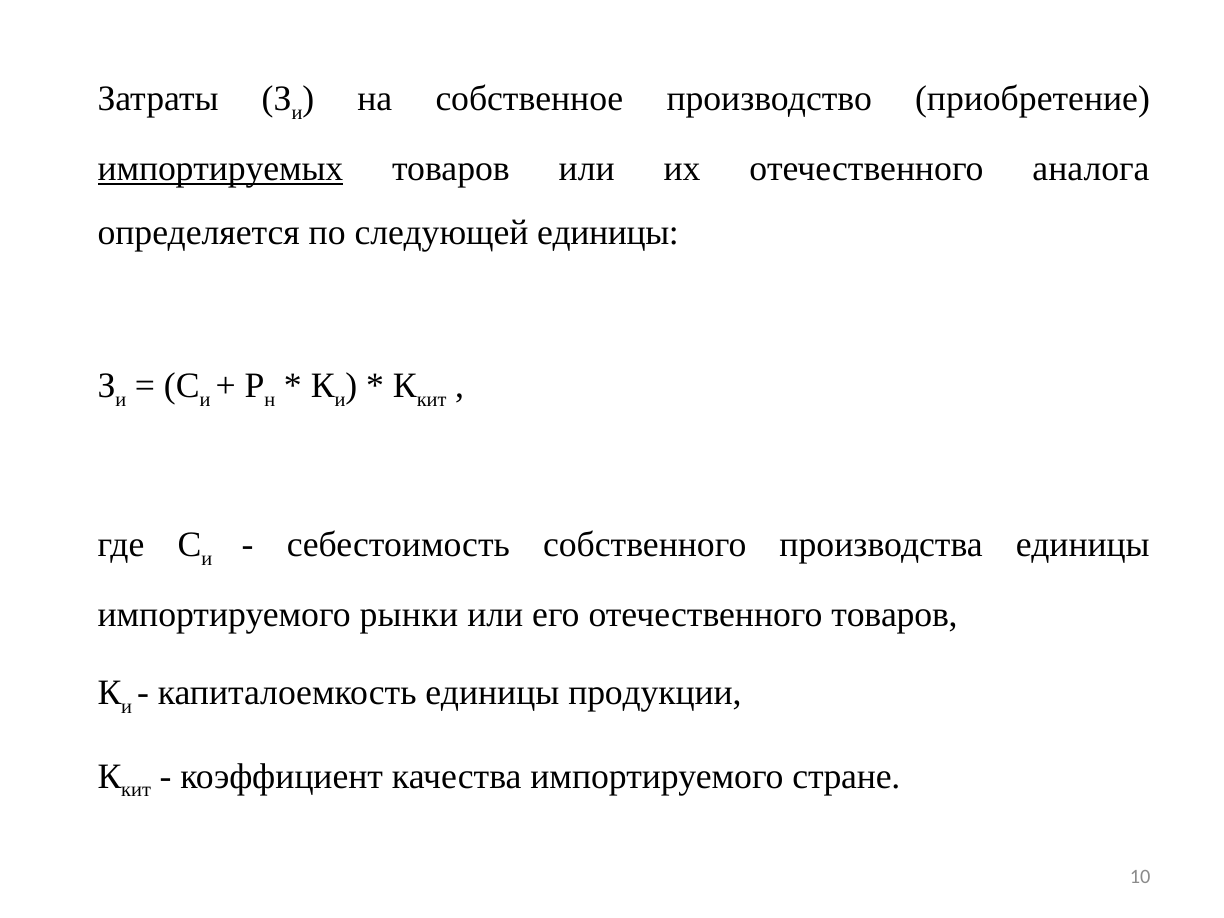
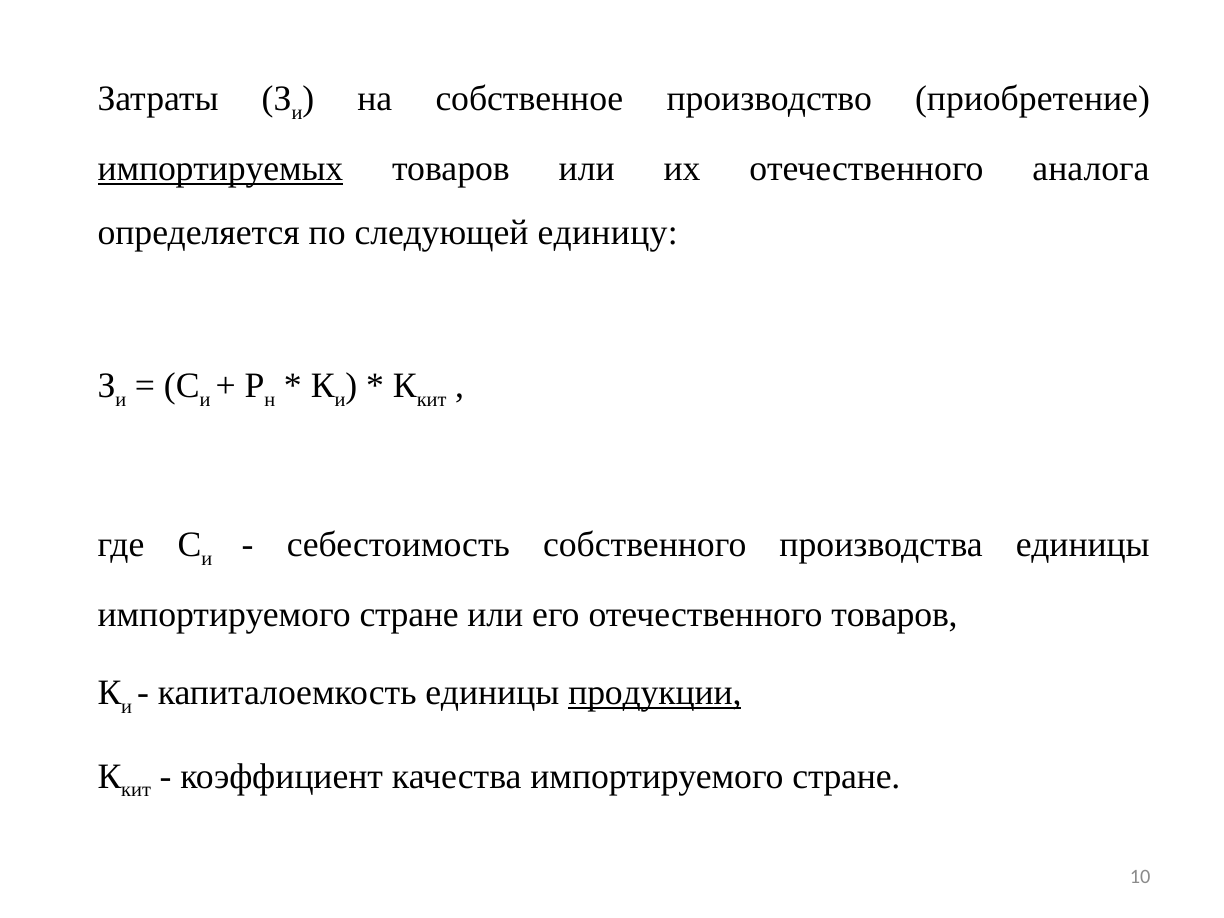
следующей единицы: единицы -> единицу (608, 233)
рынки: рынки -> стране (409, 615)
продукции underline: none -> present (655, 693)
